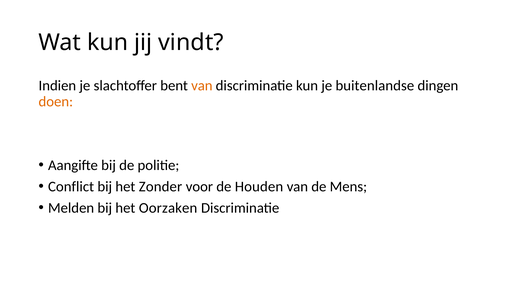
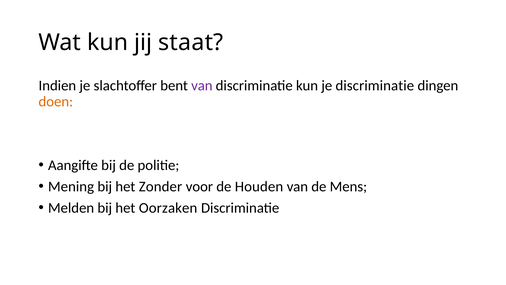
vindt: vindt -> staat (191, 43)
van colour: orange -> purple (202, 86)
je buitenlandse: buitenlandse -> discriminatie (375, 86)
Conflict: Conflict -> Mening (71, 186)
